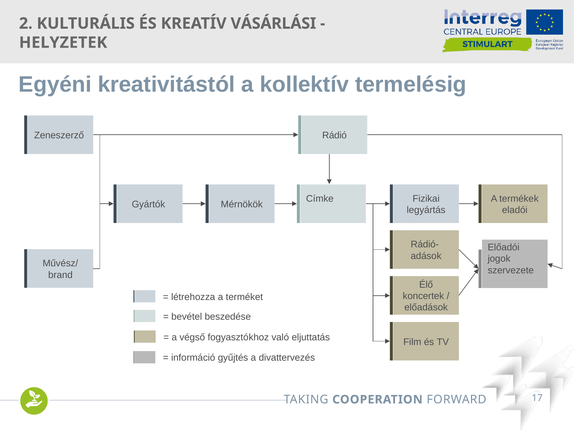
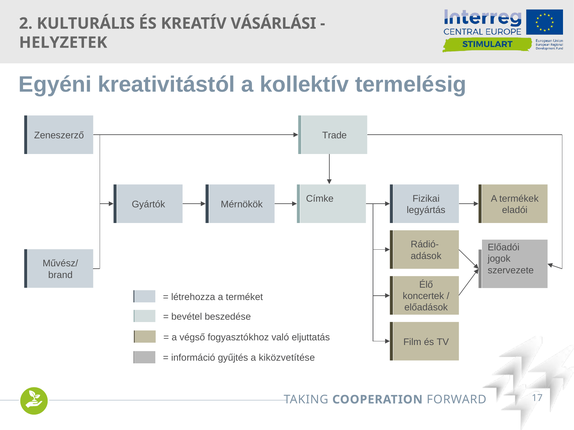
Rádió: Rádió -> Trade (335, 136)
divattervezés: divattervezés -> kiközvetítése (287, 358)
